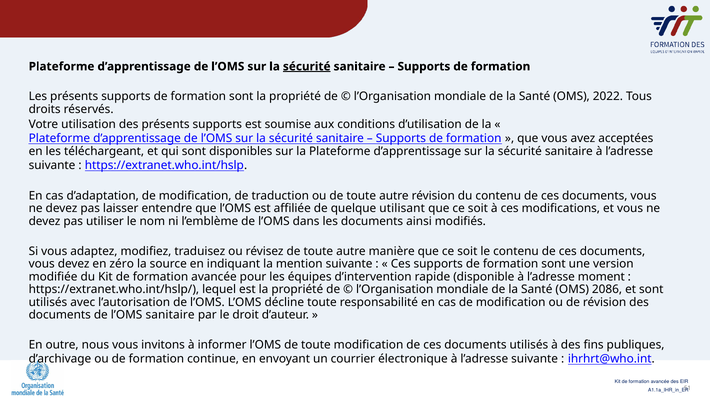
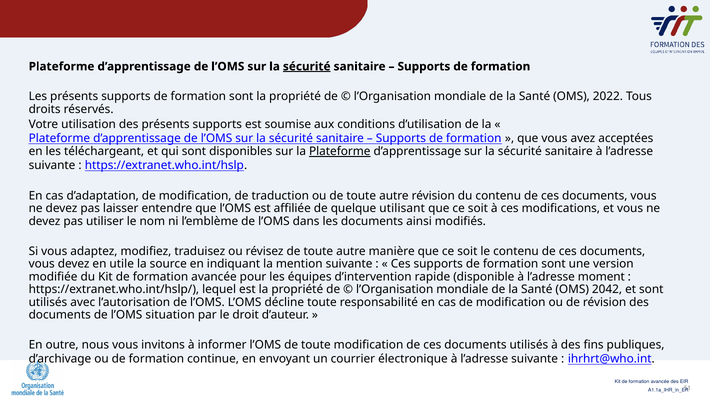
Plateforme underline: none -> present (340, 151)
zéro: zéro -> utile (122, 264)
2086: 2086 -> 2042 (607, 290)
l’OMS sanitaire: sanitaire -> situation (170, 315)
